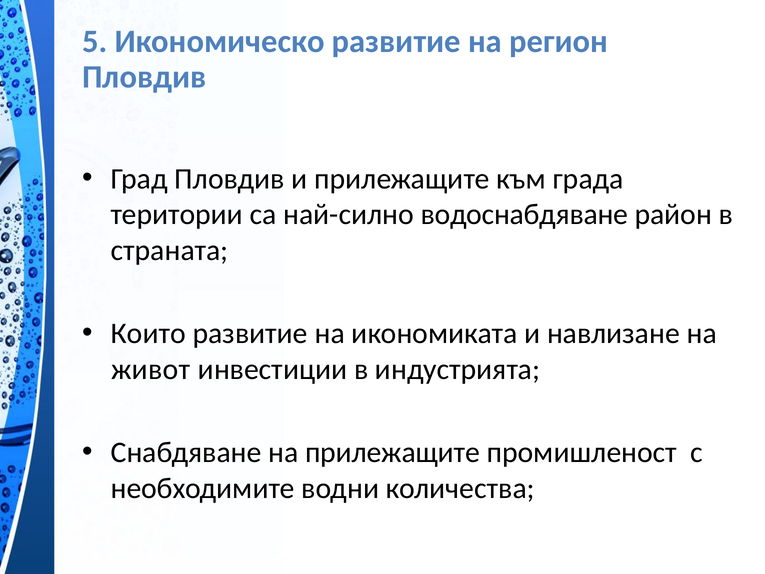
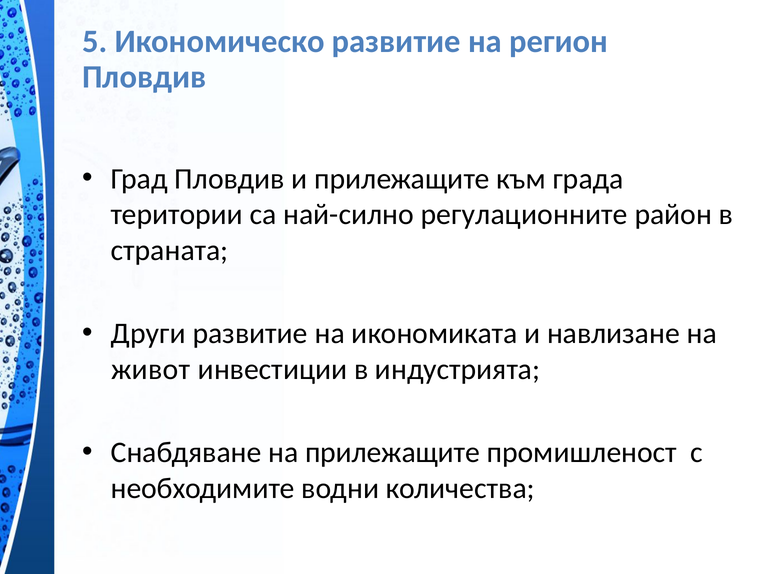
водоснабдяване: водоснабдяване -> регулационните (524, 214)
Които: Които -> Други (148, 333)
